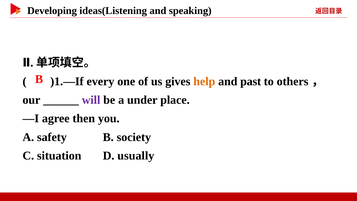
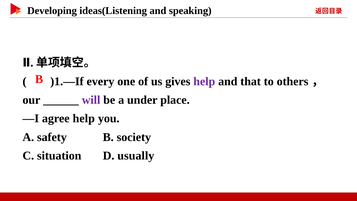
help colour: orange -> purple (204, 81)
past: past -> that (251, 81)
agree then: then -> help (84, 118)
